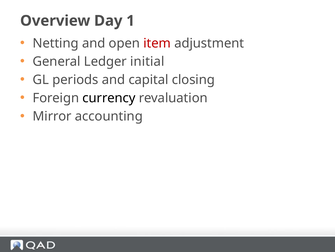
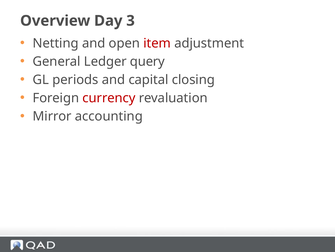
1: 1 -> 3 (131, 21)
initial: initial -> query (147, 61)
currency colour: black -> red (109, 98)
